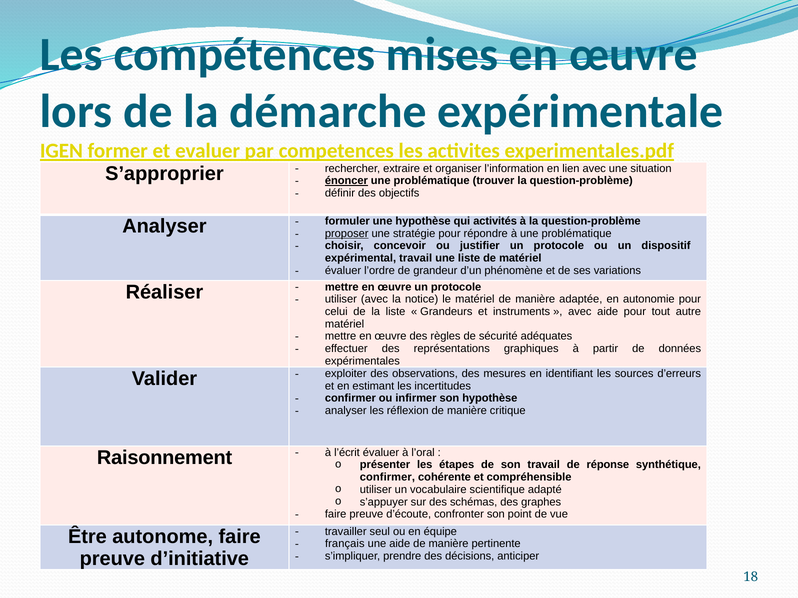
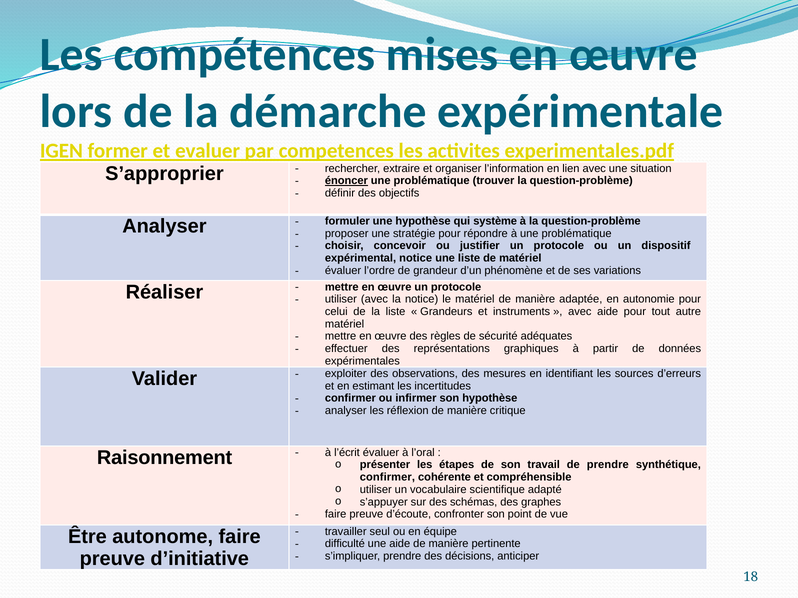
activités: activités -> système (495, 221)
proposer underline: present -> none (347, 234)
expérimental travail: travail -> notice (416, 258)
de réponse: réponse -> prendre (608, 465)
français: français -> difficulté (345, 544)
